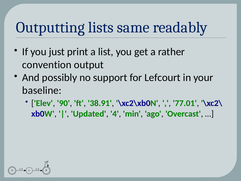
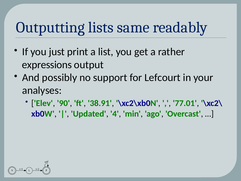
convention: convention -> expressions (47, 65)
baseline: baseline -> analyses (42, 90)
